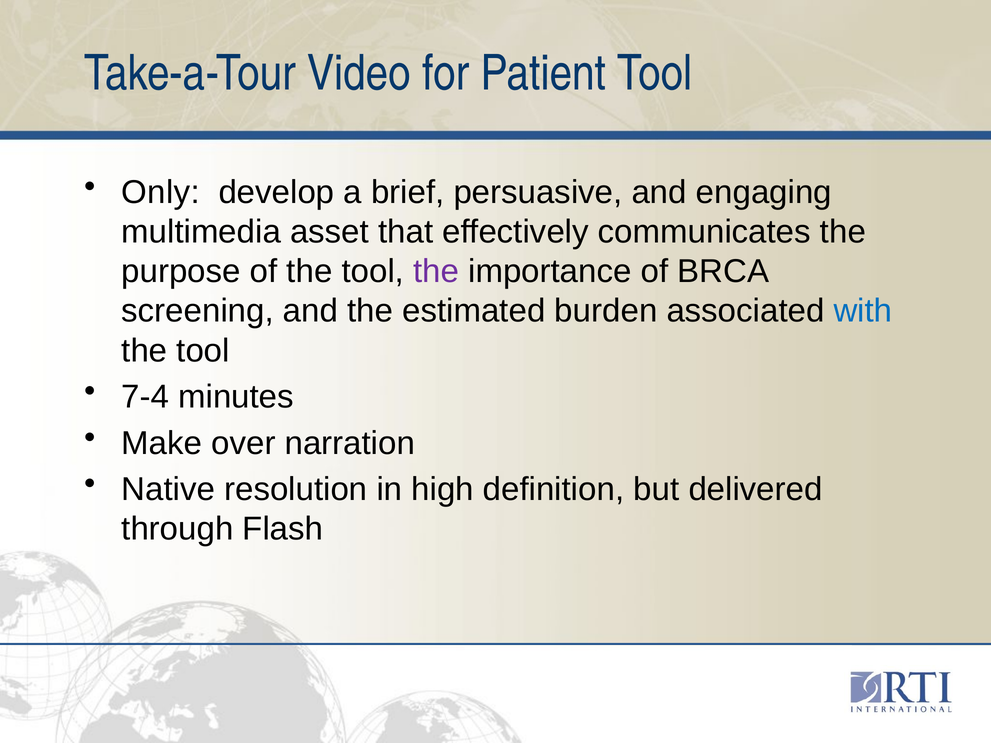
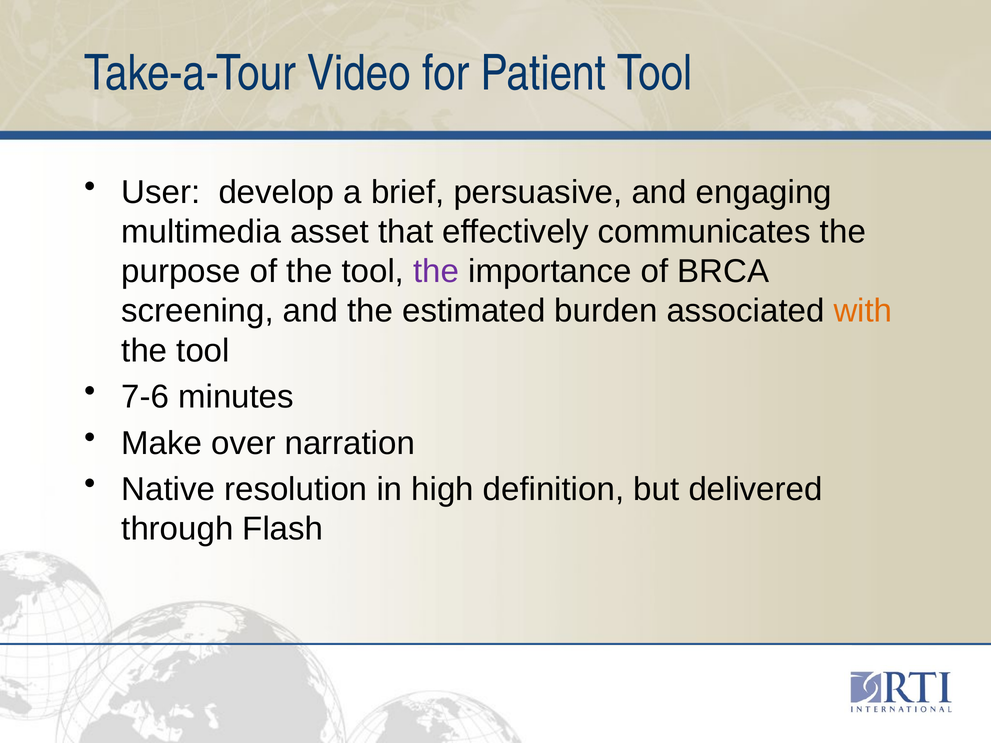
Only: Only -> User (161, 192)
with colour: blue -> orange (863, 311)
7-4: 7-4 -> 7-6 (145, 397)
